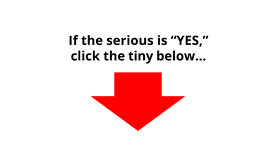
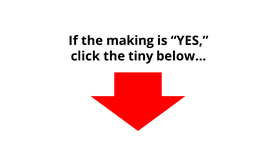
serious: serious -> making (130, 41)
